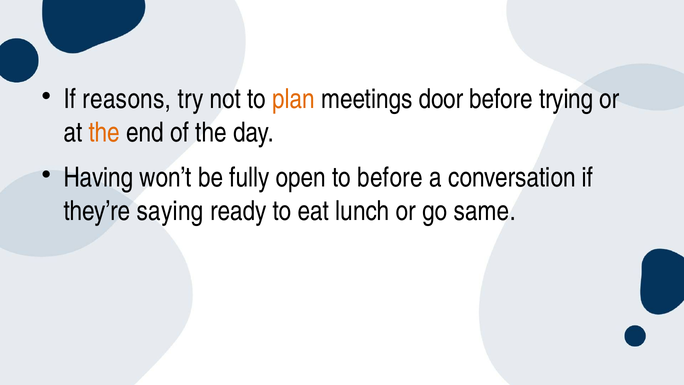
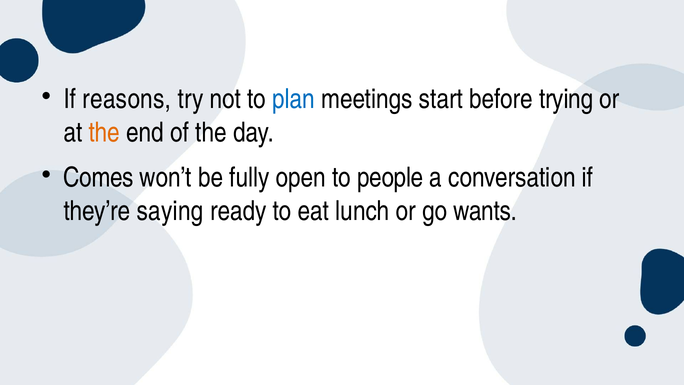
plan colour: orange -> blue (294, 99)
door: door -> start (441, 99)
Having: Having -> Comes (98, 178)
to before: before -> people (390, 178)
same: same -> wants (485, 211)
